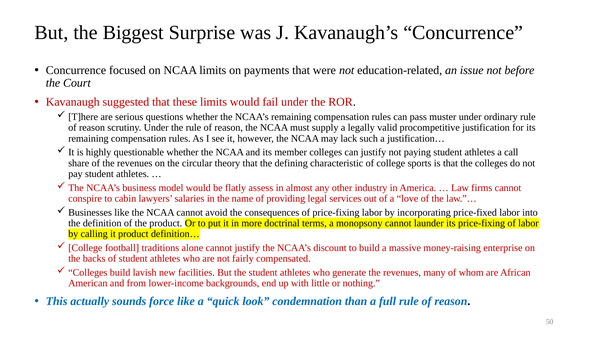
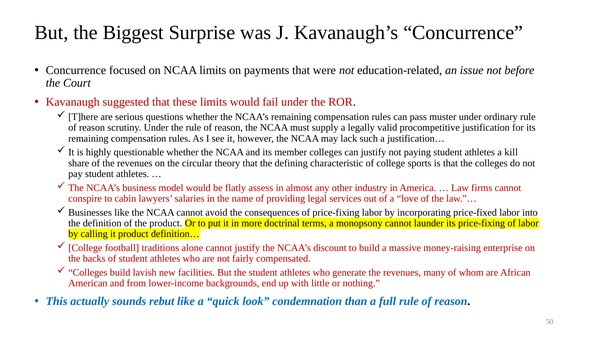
call: call -> kill (511, 152)
force: force -> rebut (162, 301)
